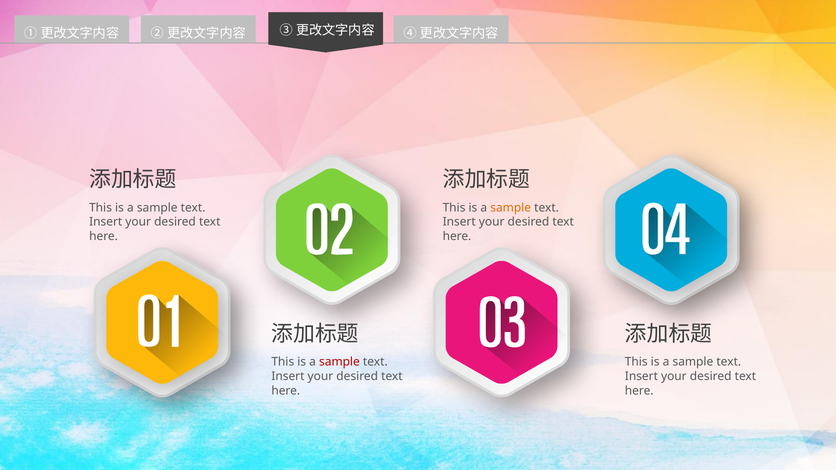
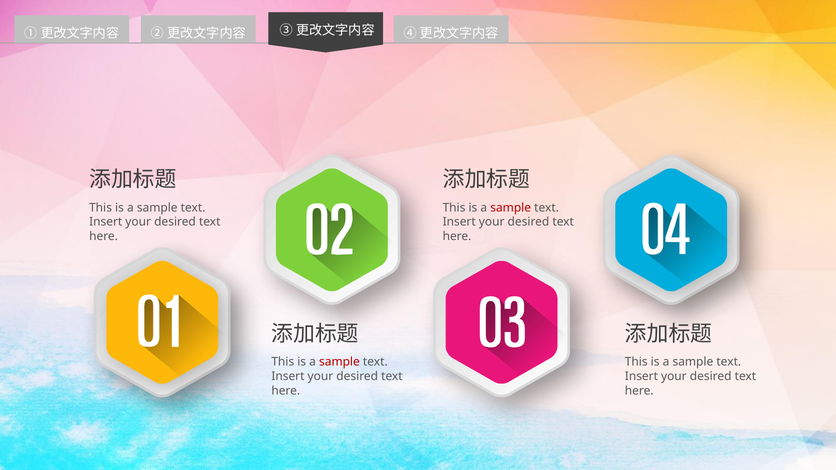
sample colour: orange -> red (511, 208)
